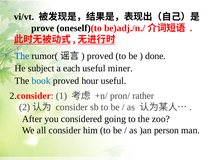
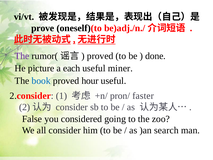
The colour: blue -> purple (22, 56)
subject: subject -> picture (41, 68)
rather: rather -> faster (143, 96)
After: After -> False (32, 119)
person: person -> search (166, 130)
